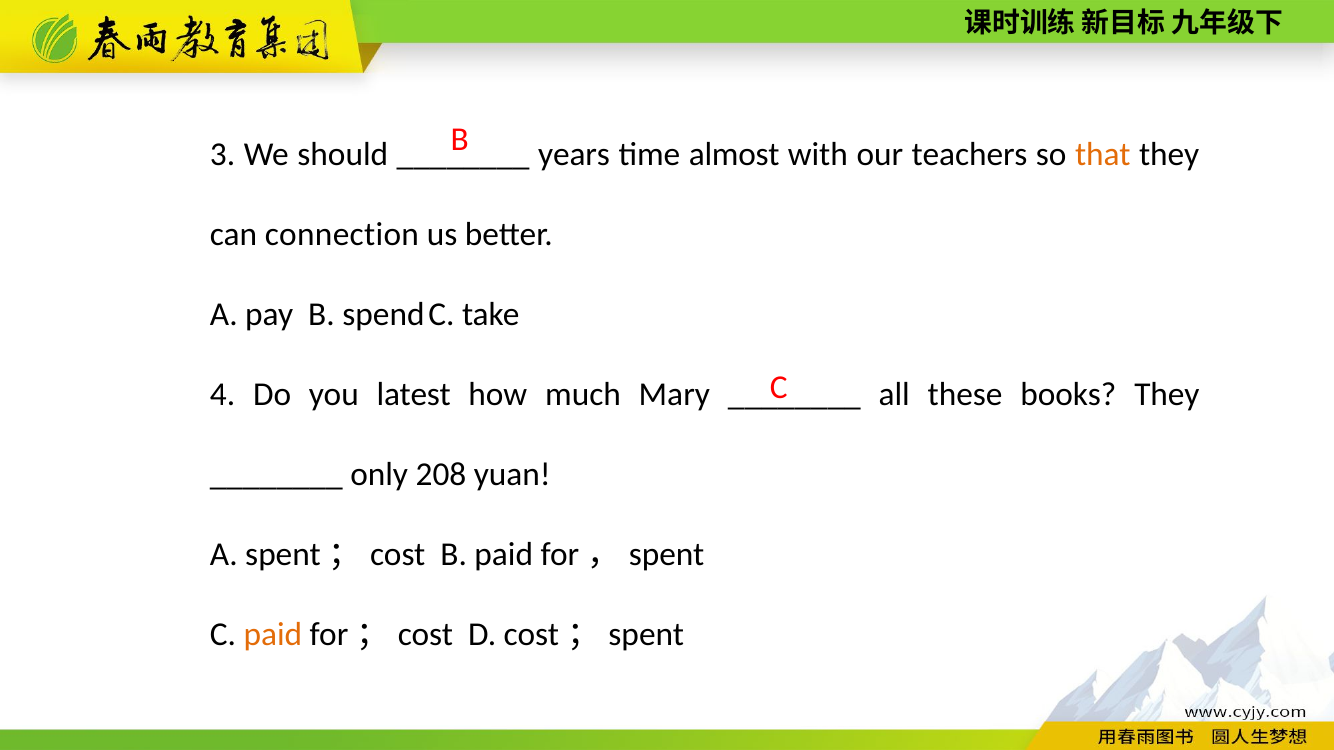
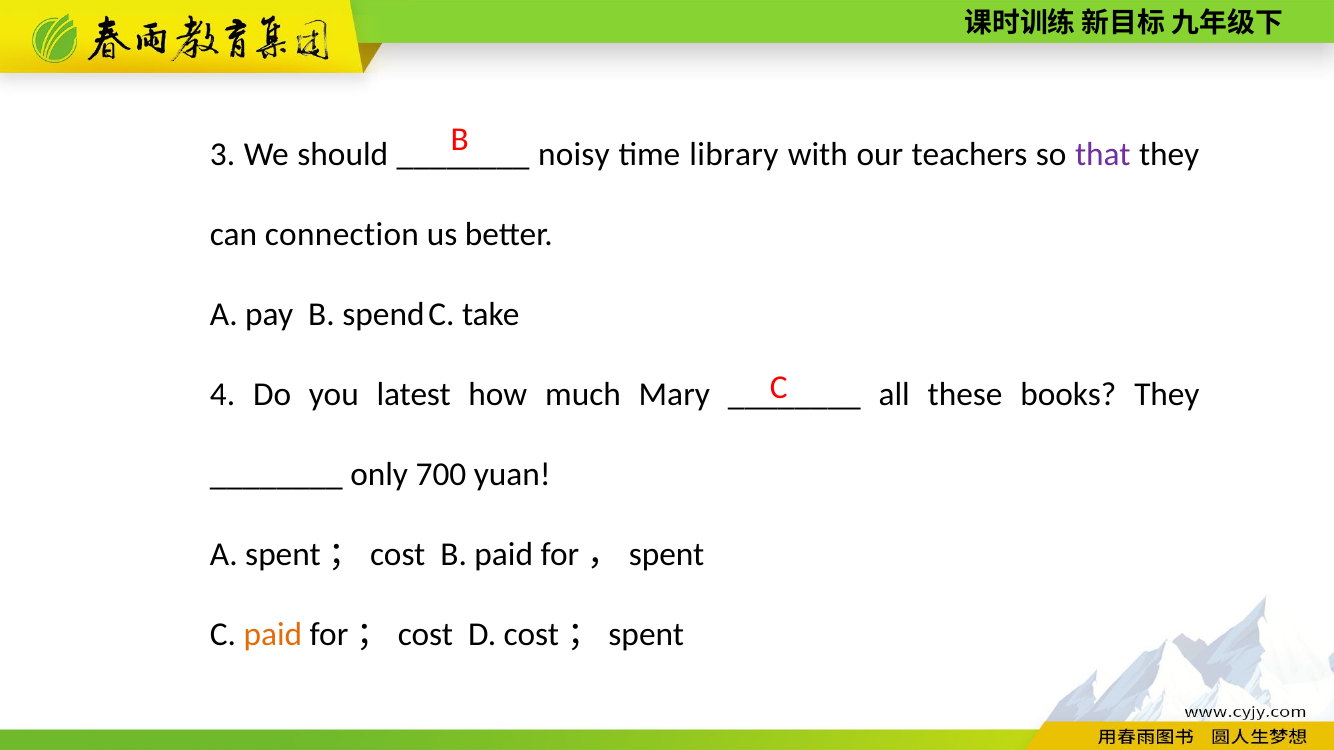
years: years -> noisy (574, 155)
almost: almost -> library (734, 155)
that colour: orange -> purple (1103, 155)
208: 208 -> 700 (441, 475)
